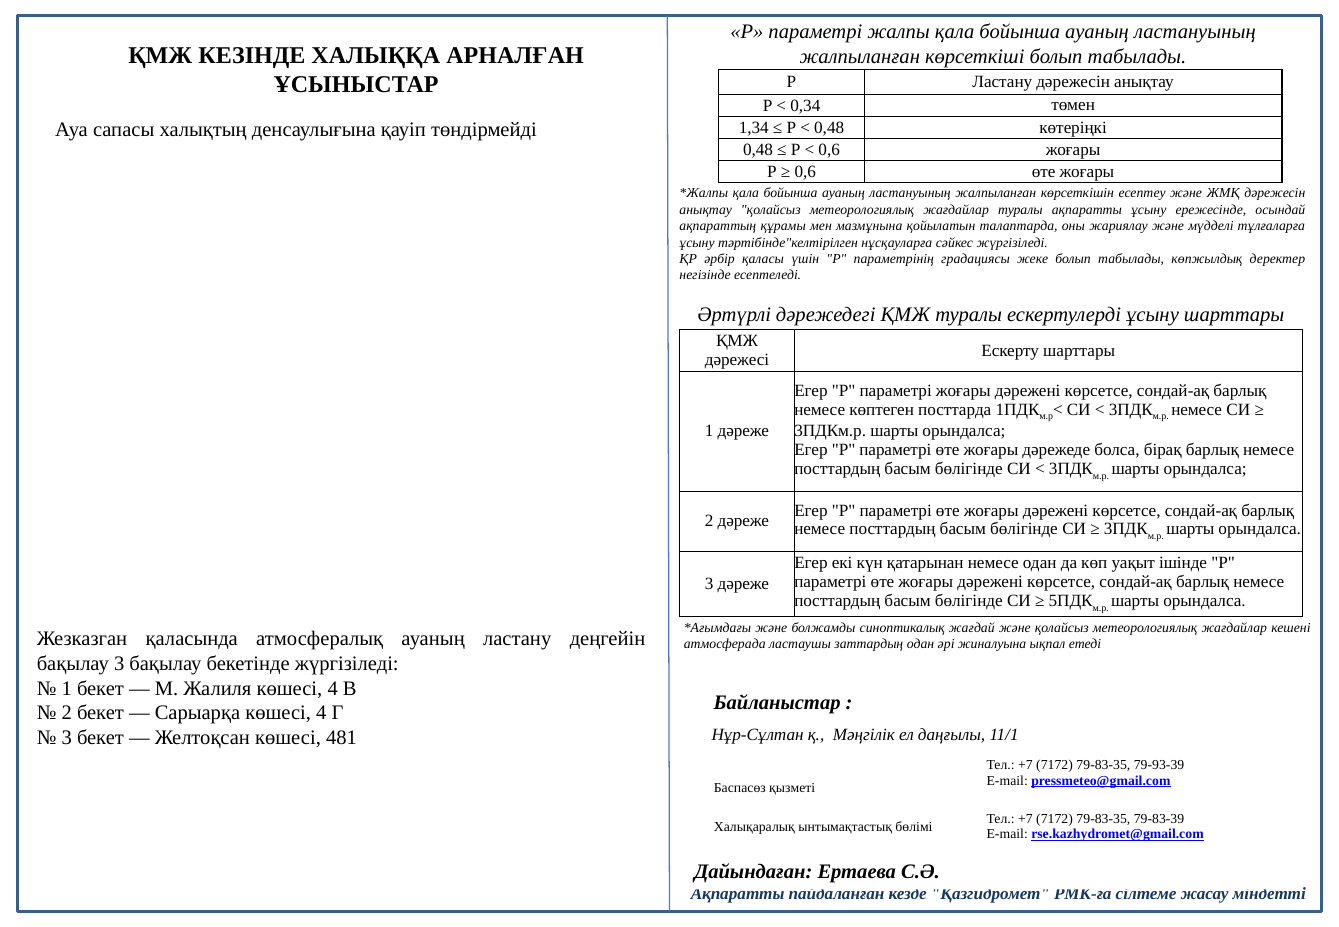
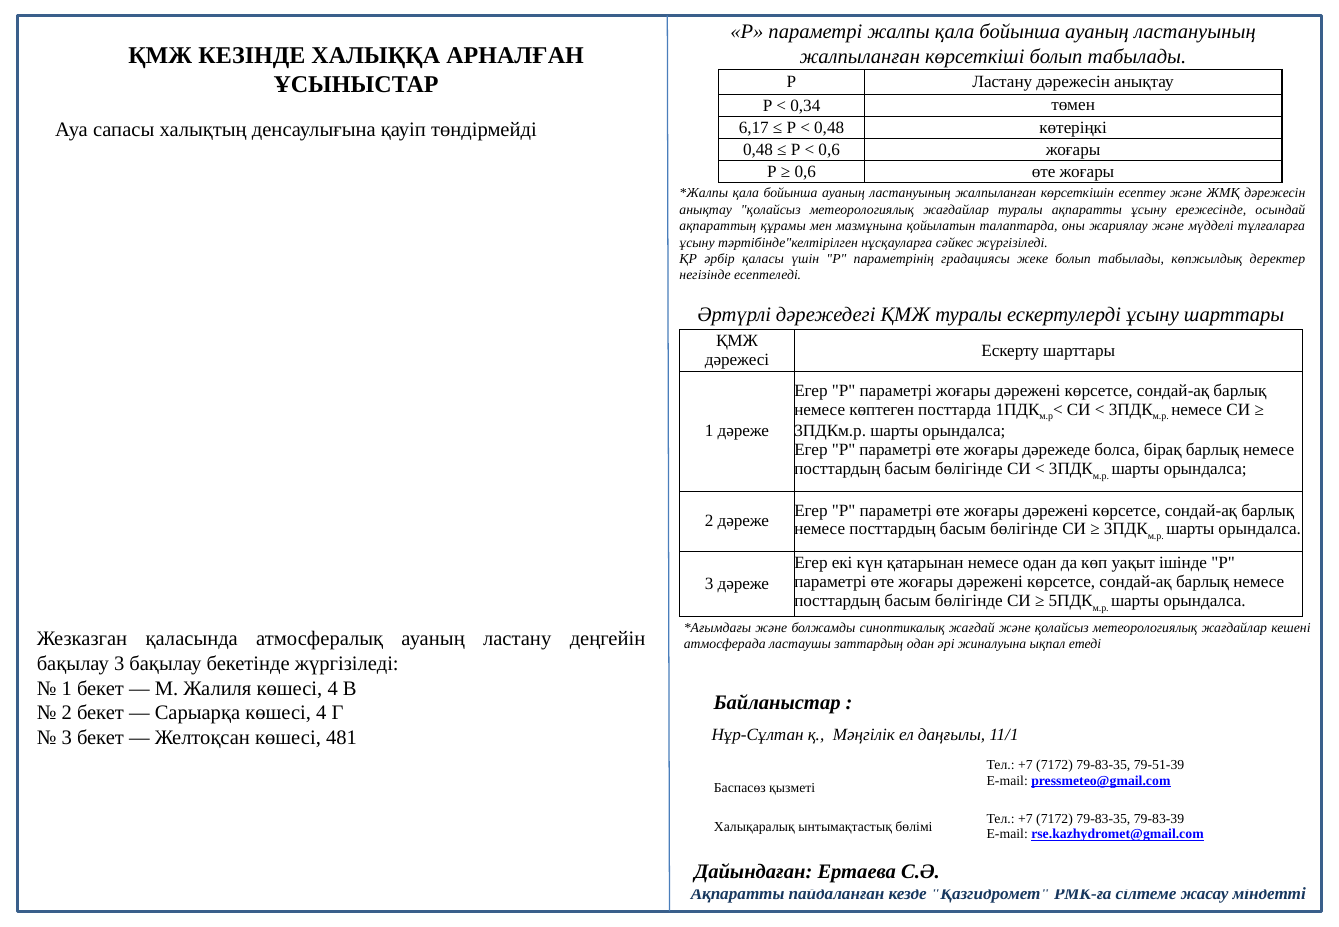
1,34: 1,34 -> 6,17 (754, 128)
79-93-39: 79-93-39 -> 79-51-39 (1159, 765)
